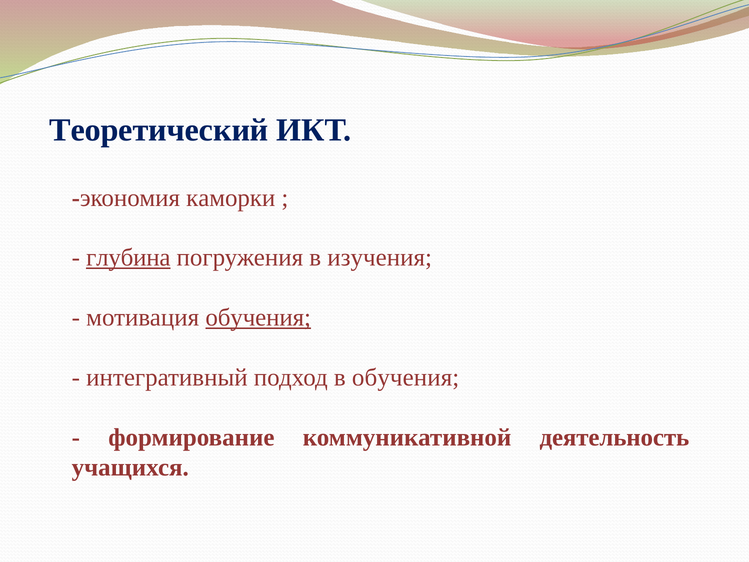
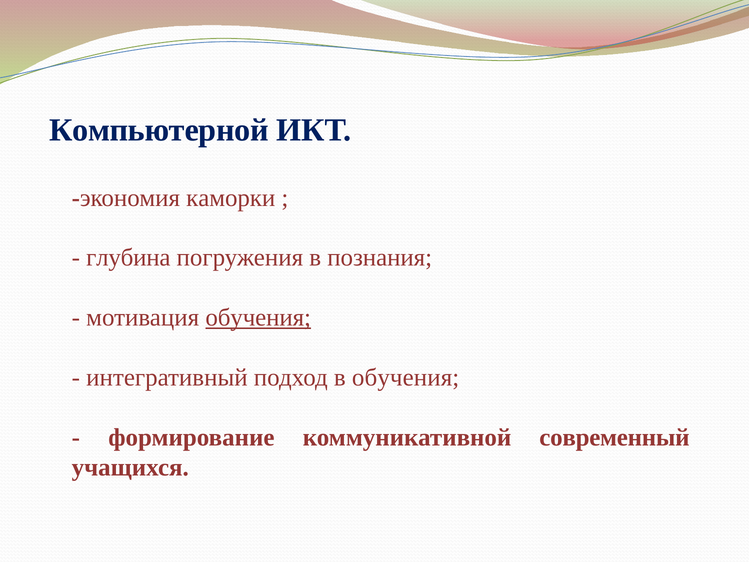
Теоретический: Теоретический -> Компьютерной (159, 130)
глубина underline: present -> none (128, 258)
изучения: изучения -> познания (380, 258)
деятельность: деятельность -> современный (614, 437)
